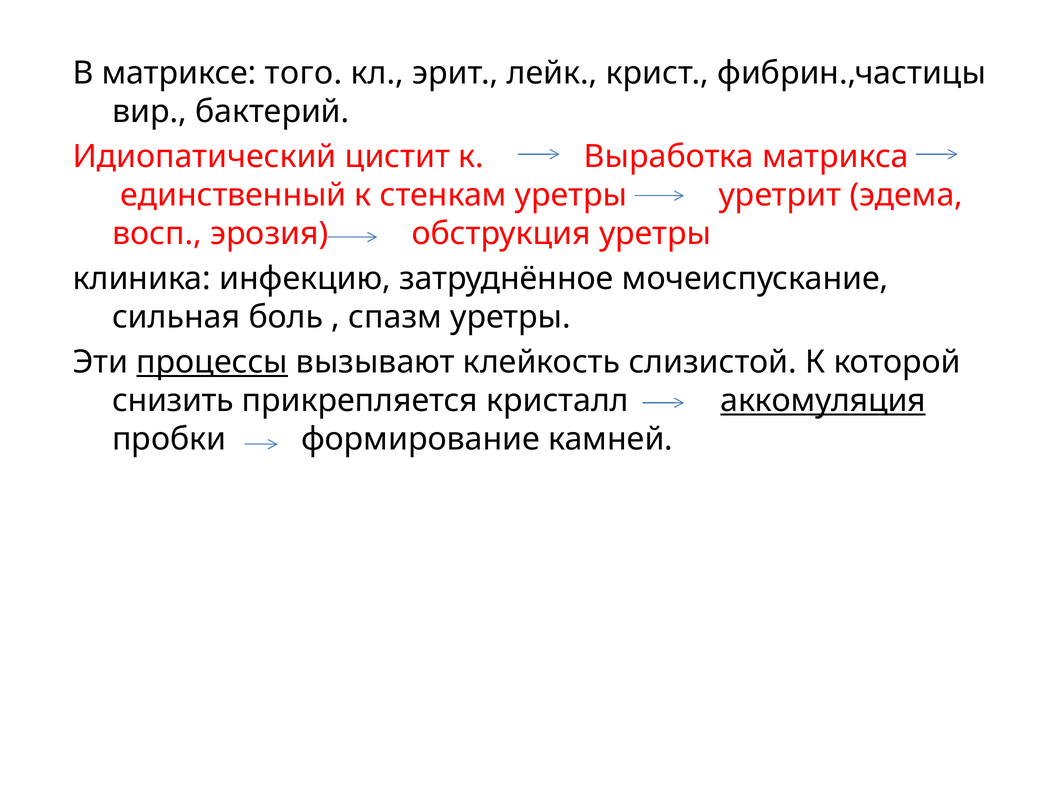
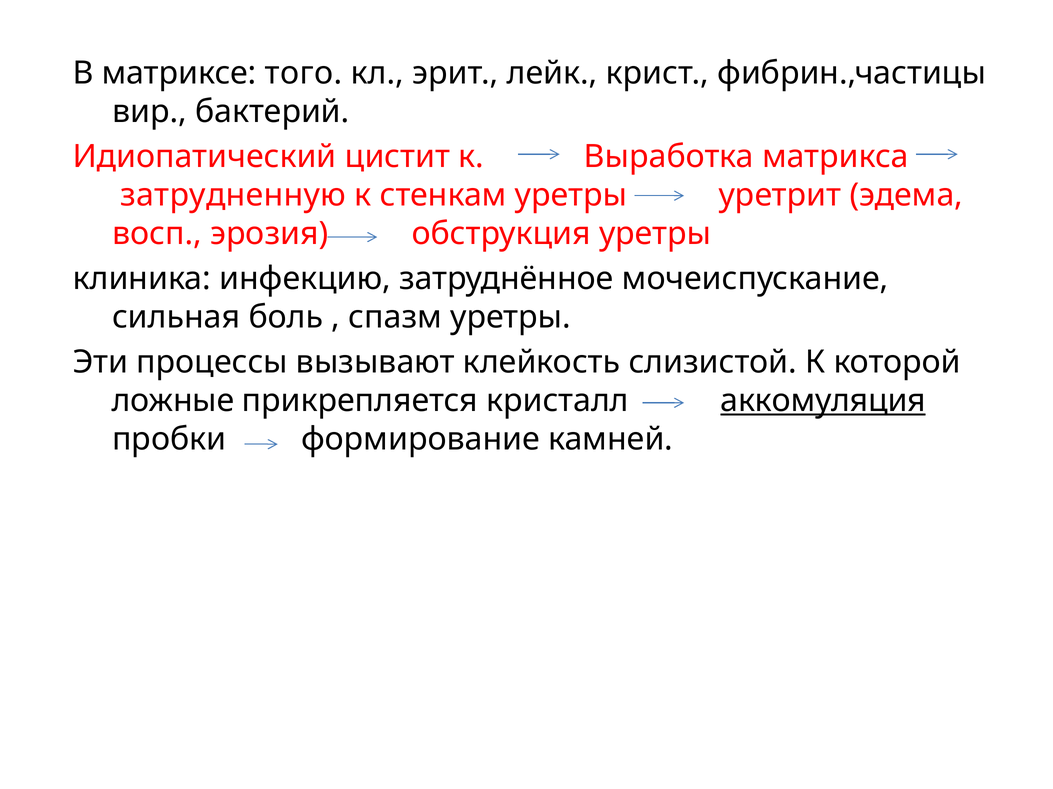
единственный: единственный -> затрудненную (233, 195)
процессы underline: present -> none (212, 363)
снизить: снизить -> ложные (173, 401)
